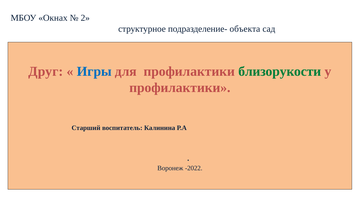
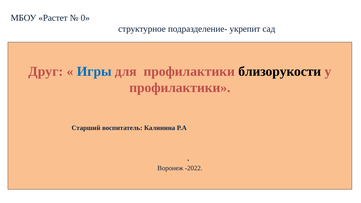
Окнах: Окнах -> Растет (53, 18)
2: 2 -> 0 (85, 18)
объекта: объекта -> укрепит (245, 29)
близорукости colour: green -> black (280, 71)
